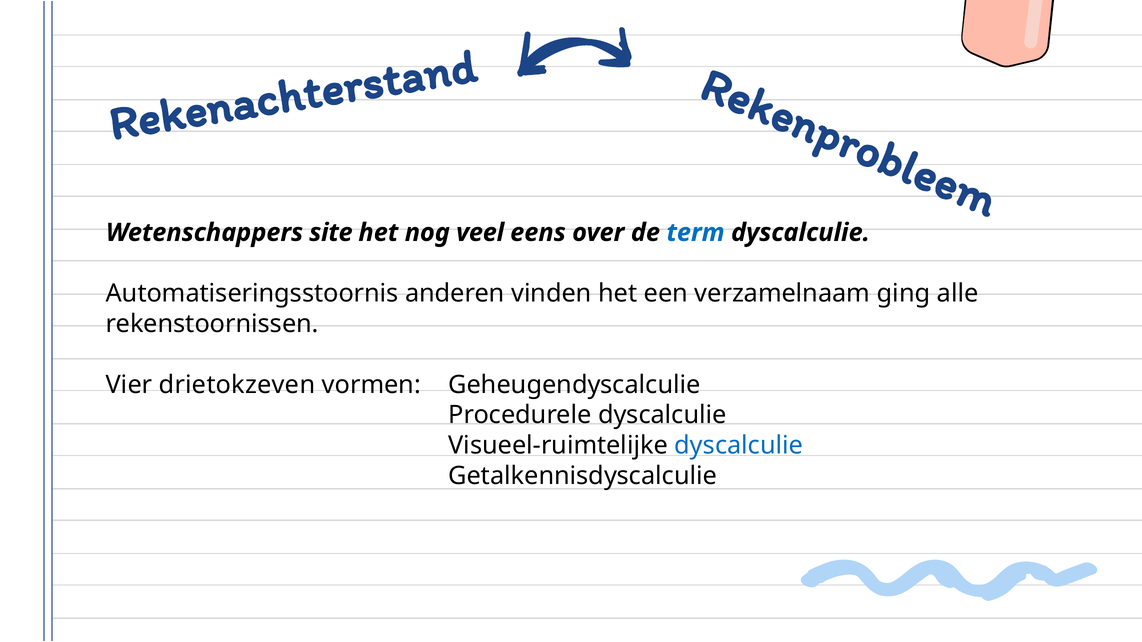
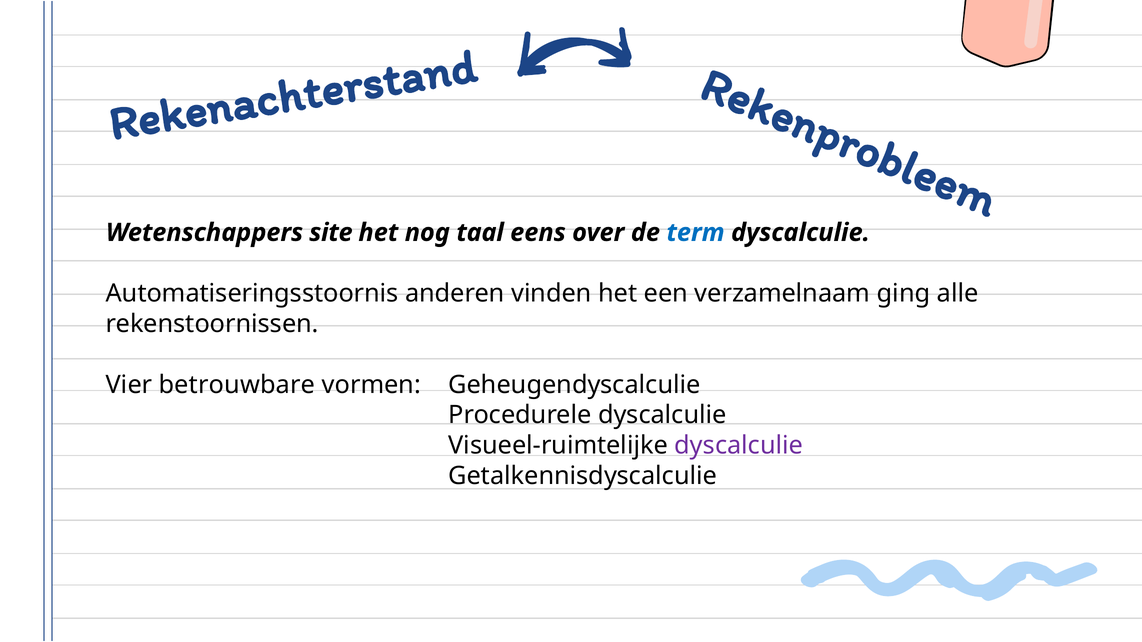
veel: veel -> taal (480, 233)
drietokzeven: drietokzeven -> betrouwbare (237, 385)
dyscalculie colour: blue -> purple (739, 446)
